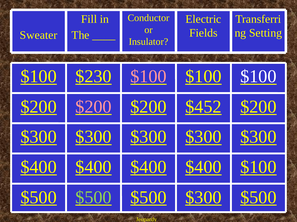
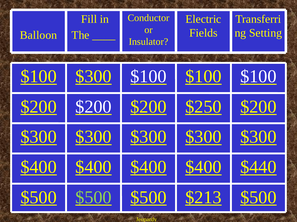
Sweater: Sweater -> Balloon (39, 35)
$100 $230: $230 -> $300 (94, 77)
$100 colour: pink -> white (148, 77)
$200 colour: pink -> white (94, 107)
$452: $452 -> $250 (203, 107)
$100: $100 -> $440 (258, 168)
$300: $300 -> $213 (203, 198)
